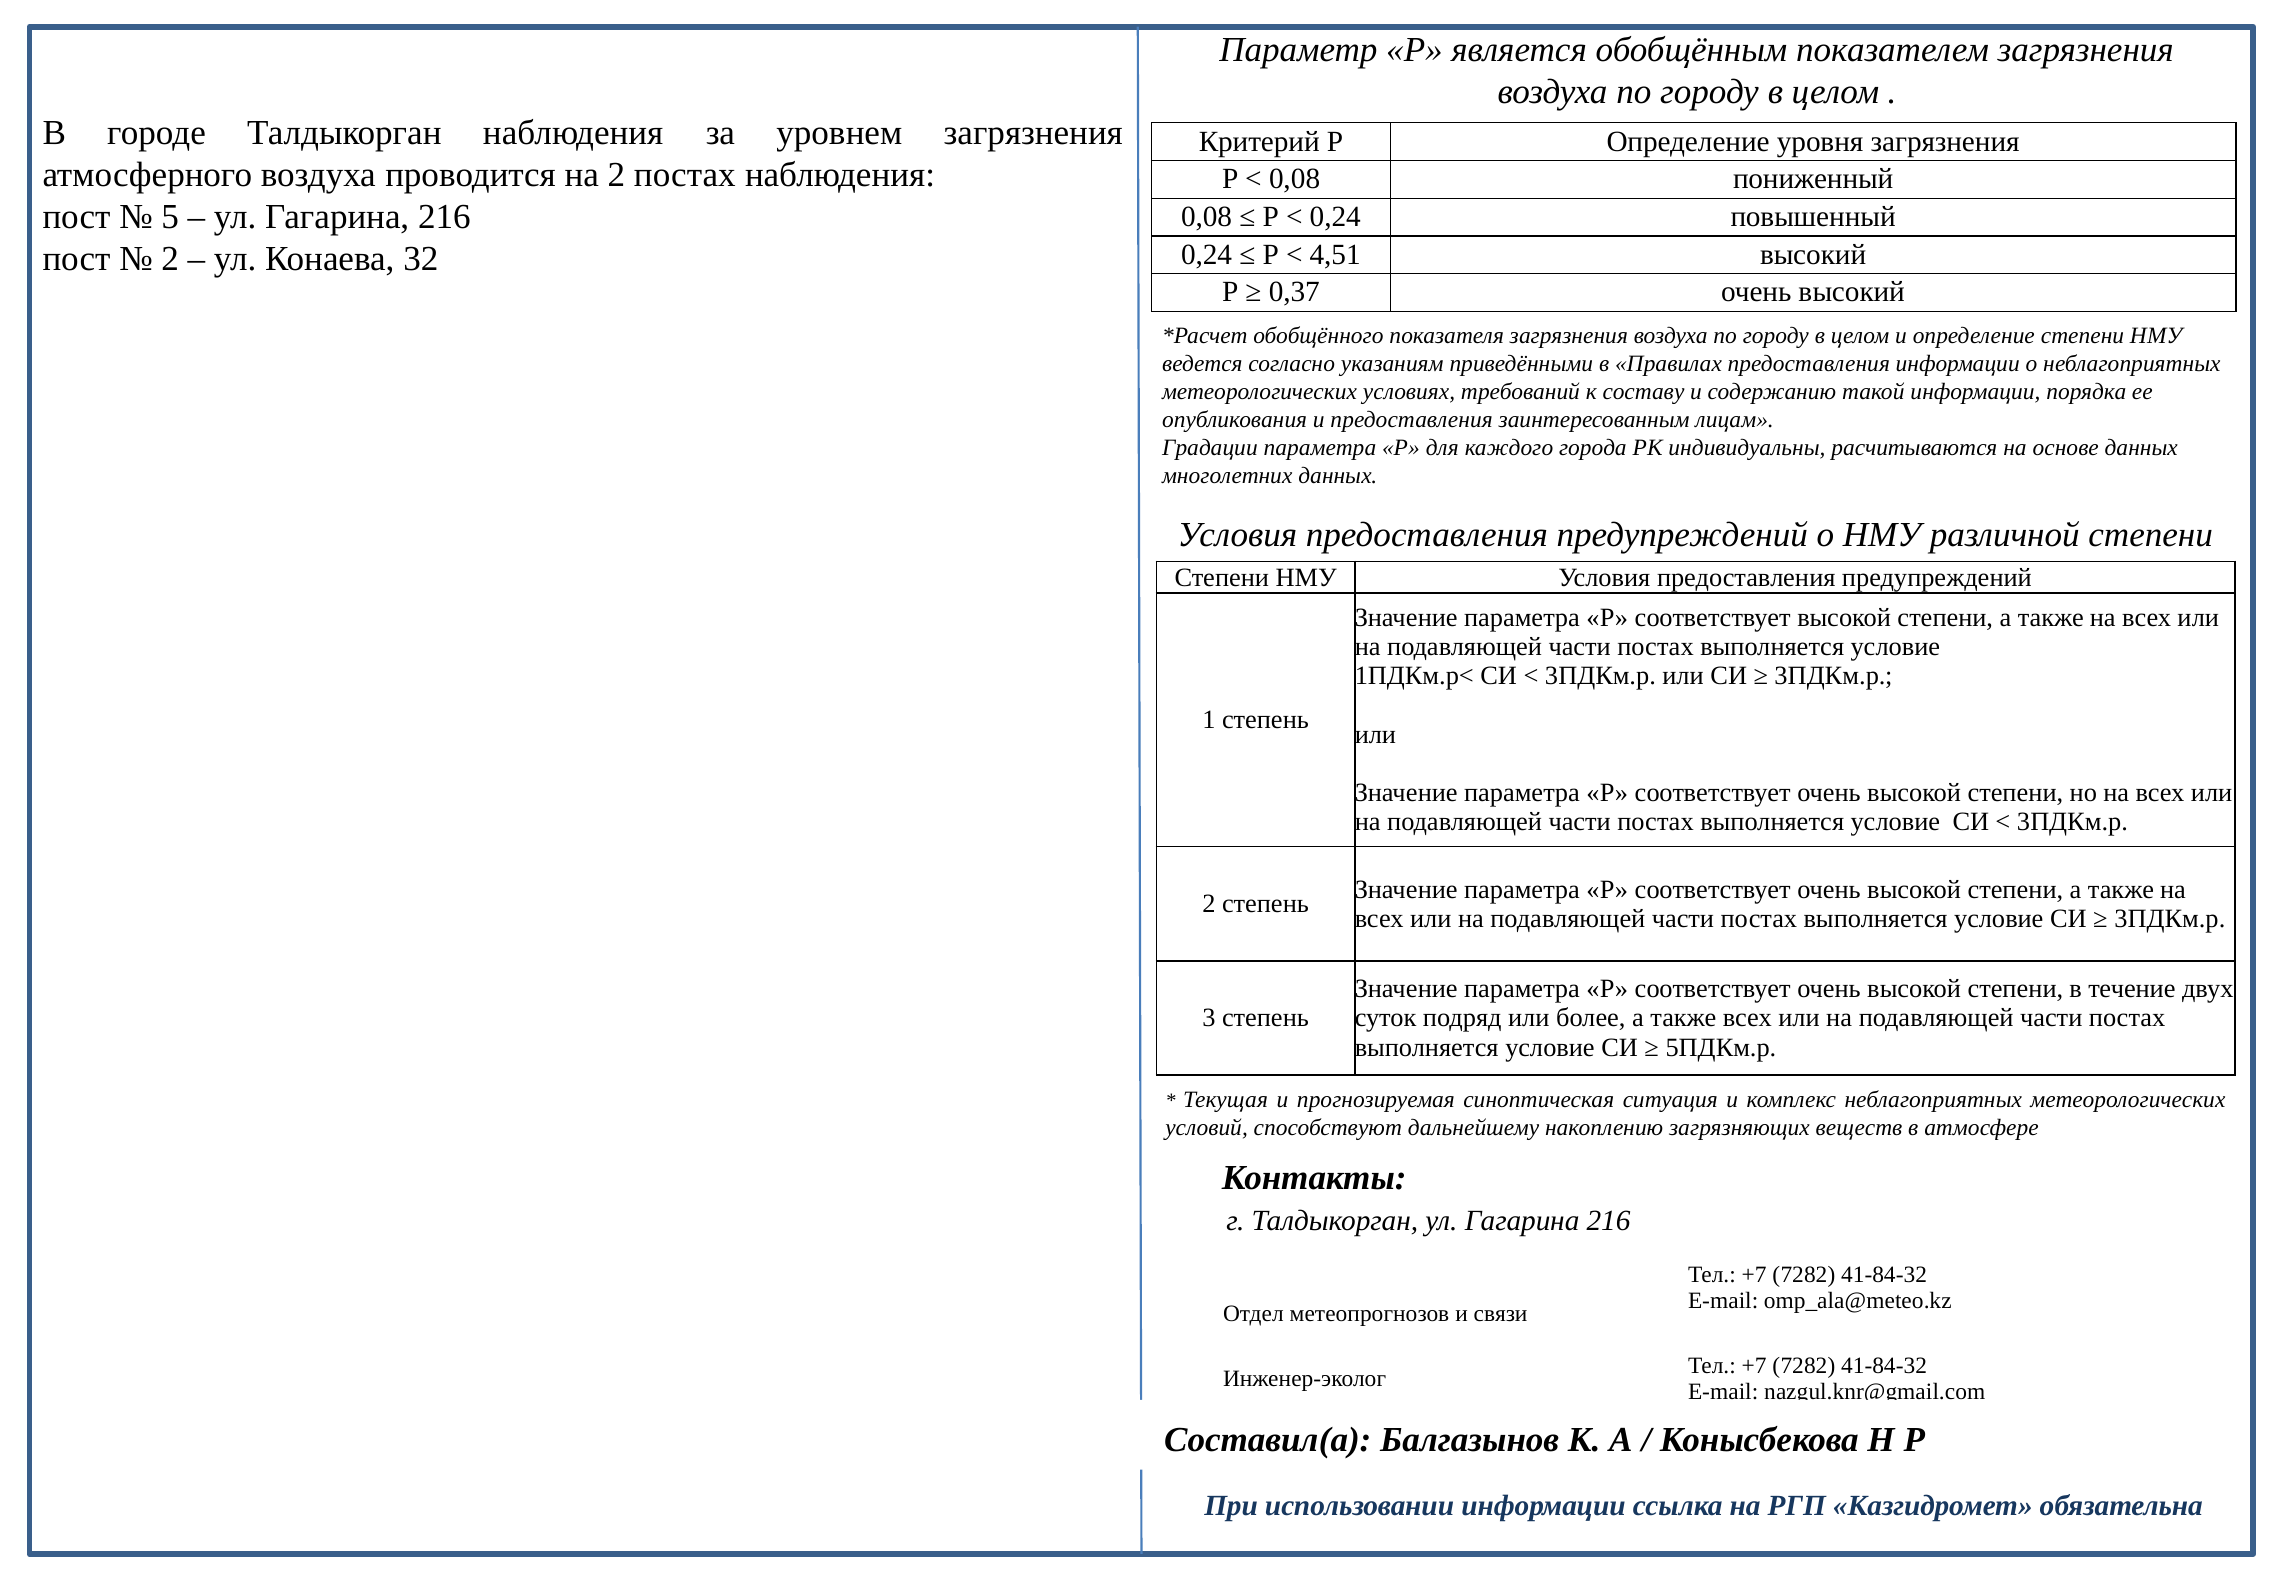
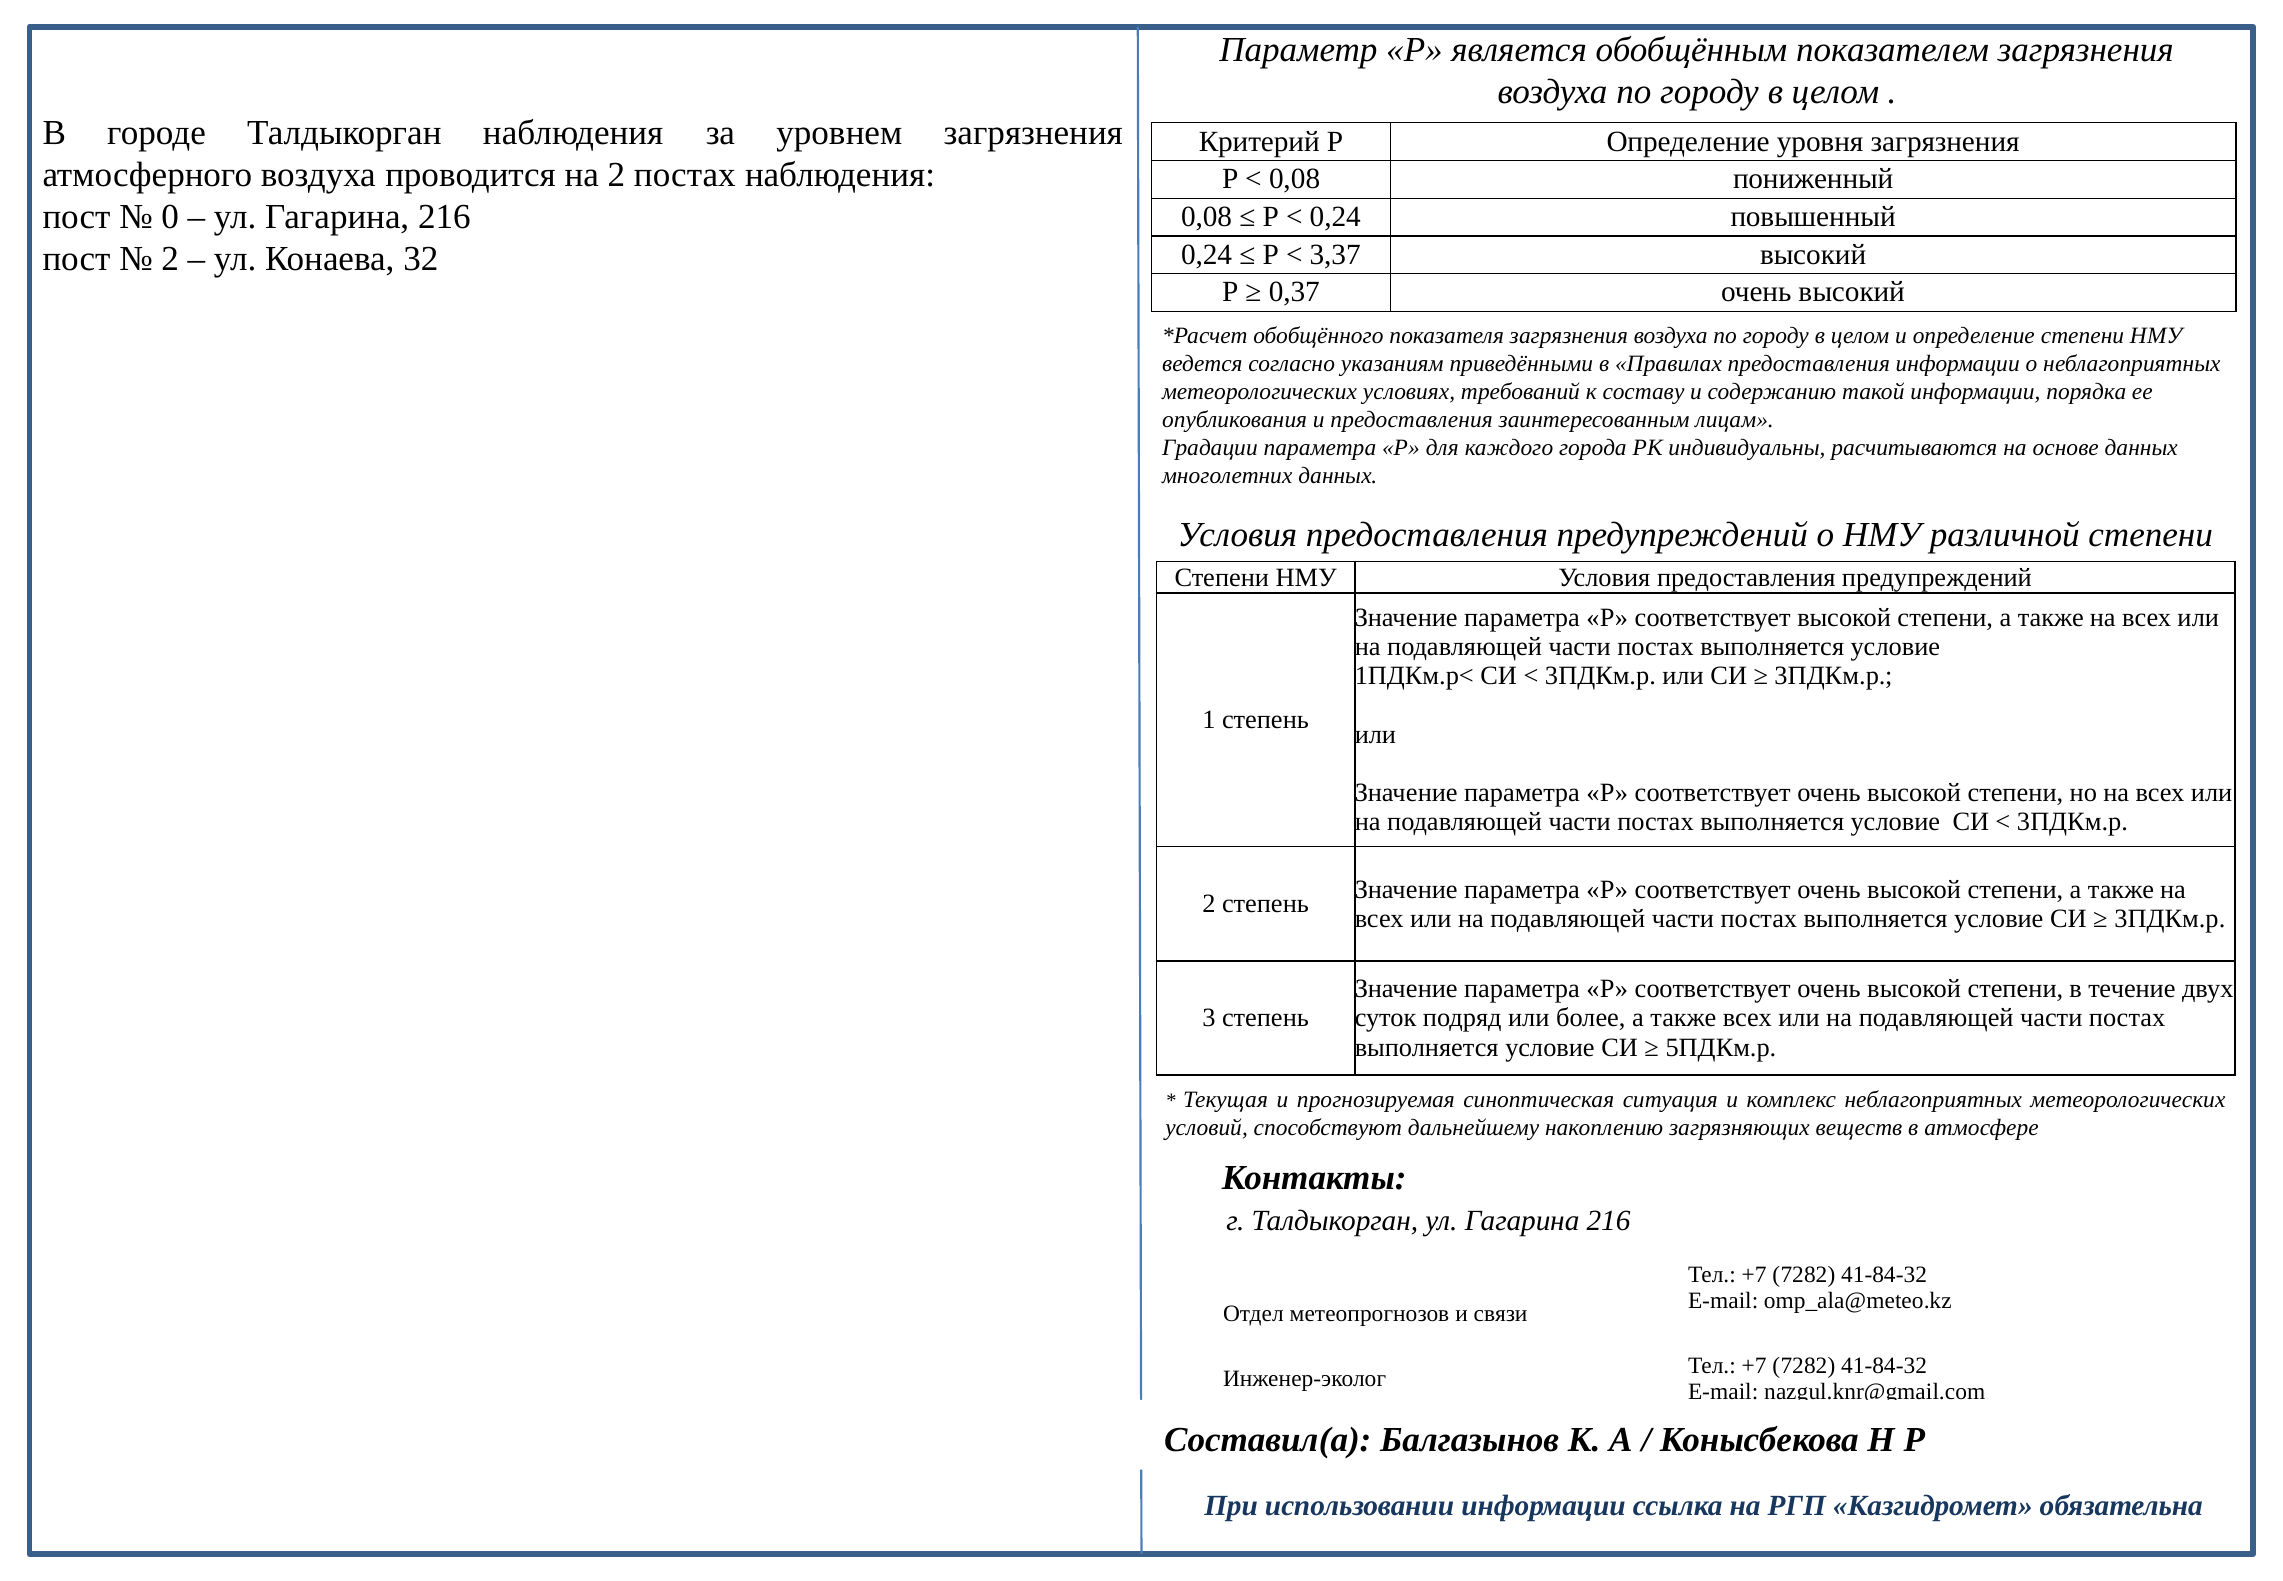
5: 5 -> 0 (170, 217)
4,51: 4,51 -> 3,37 (1335, 254)
